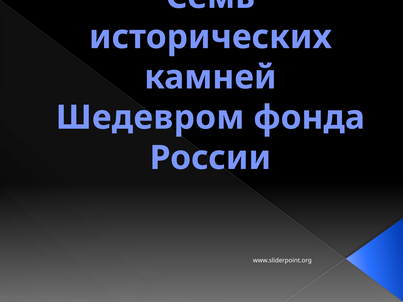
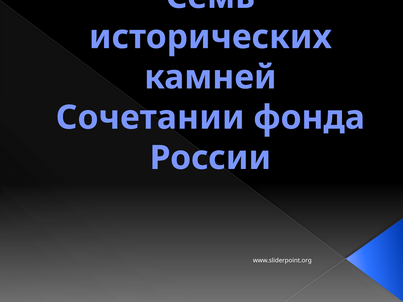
Шедевром: Шедевром -> Сочетании (150, 118)
